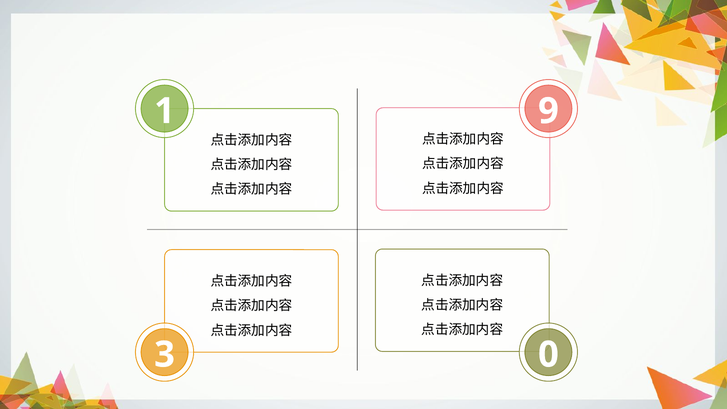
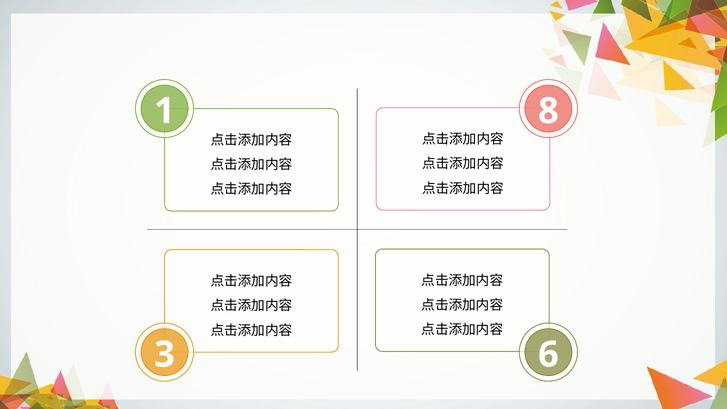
9: 9 -> 8 (548, 111)
0: 0 -> 6 (548, 355)
